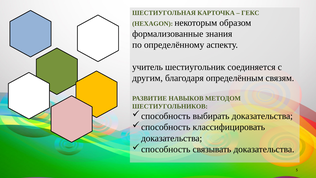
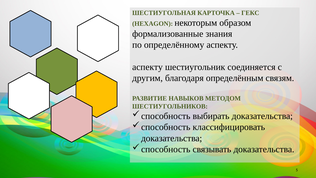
учитель: учитель -> аспекту (147, 67)
